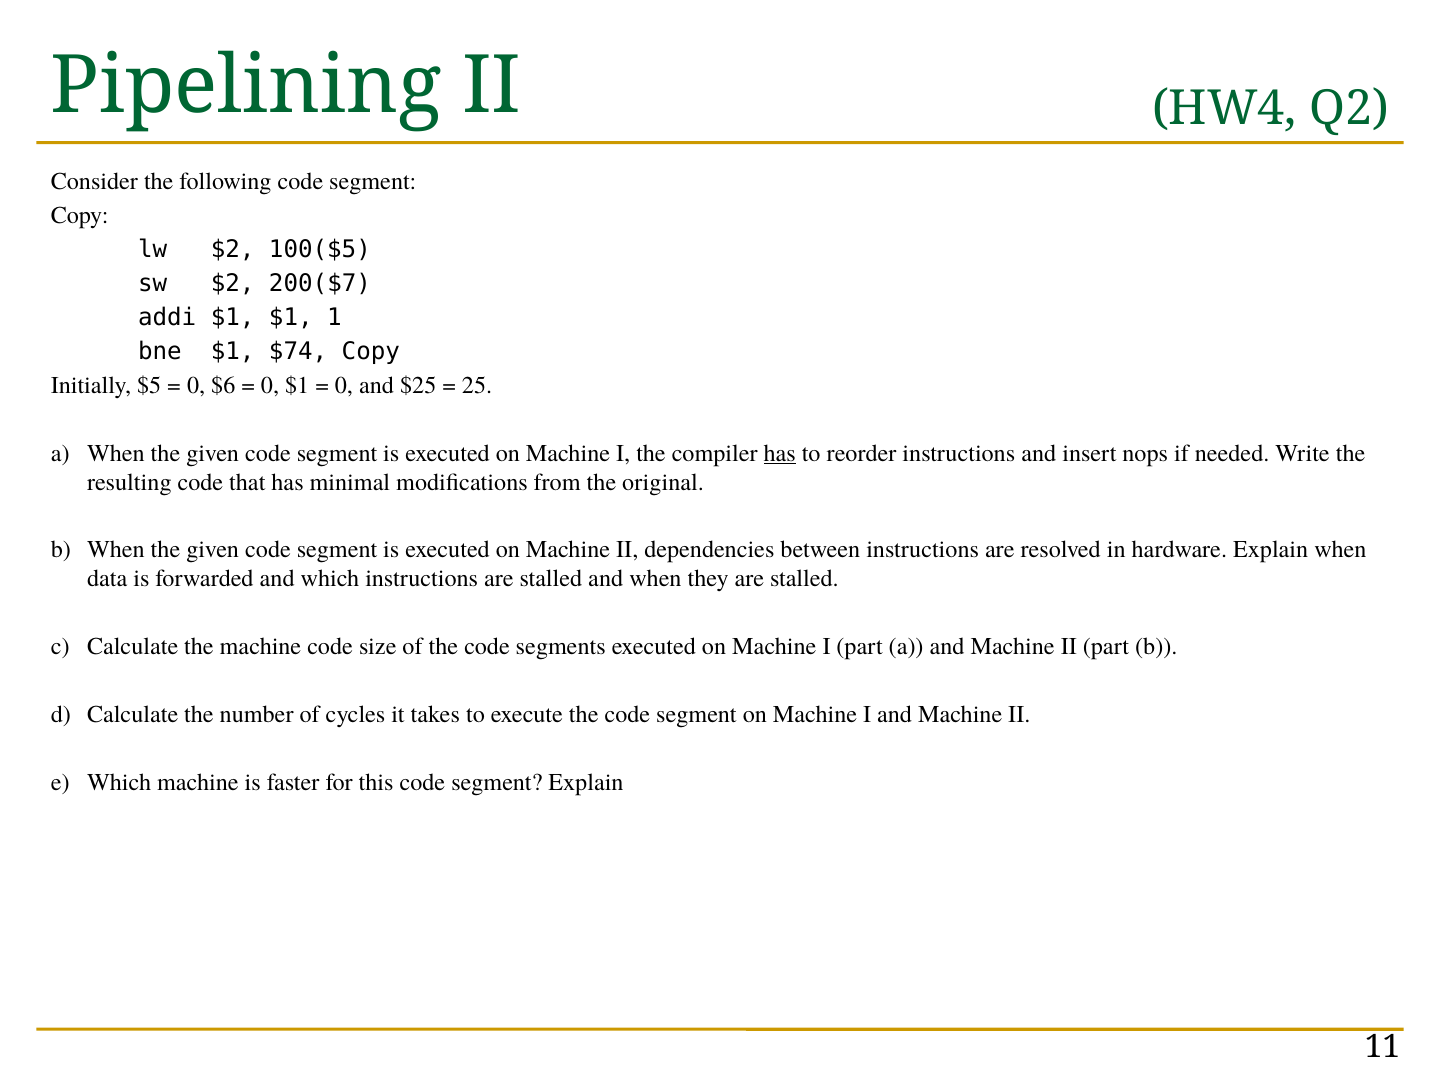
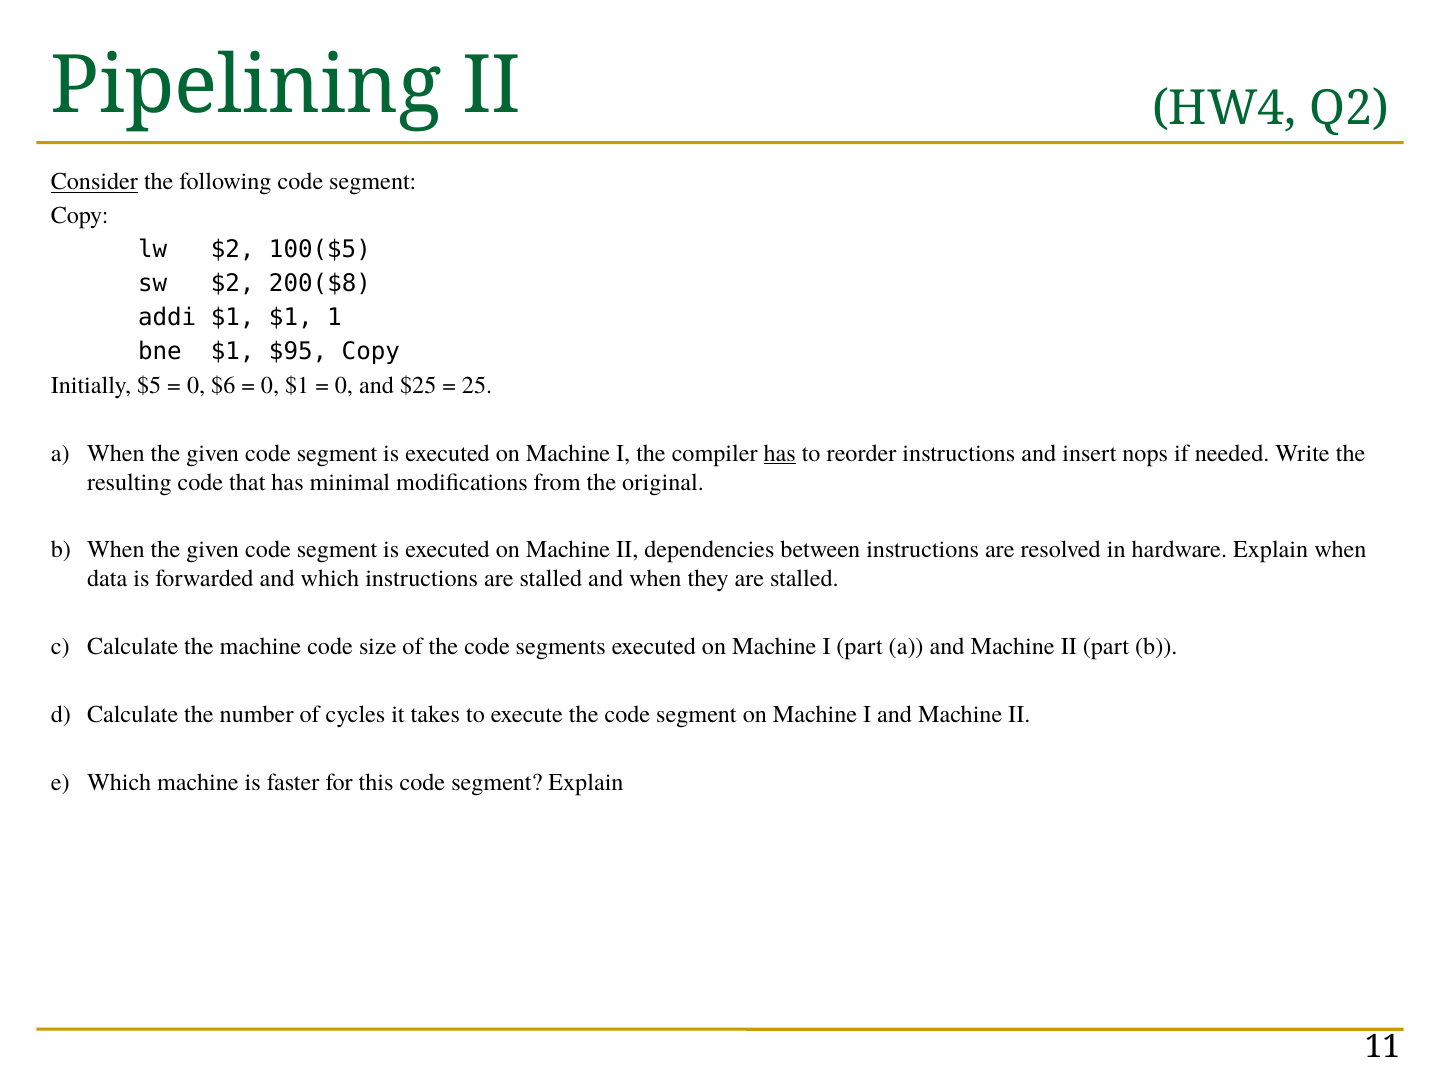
Consider underline: none -> present (94, 182)
200($7: 200($7 -> 200($8 (320, 284)
$74: $74 -> $95 (298, 351)
